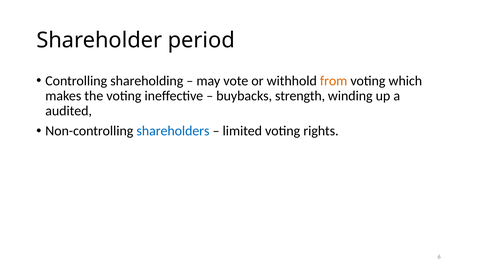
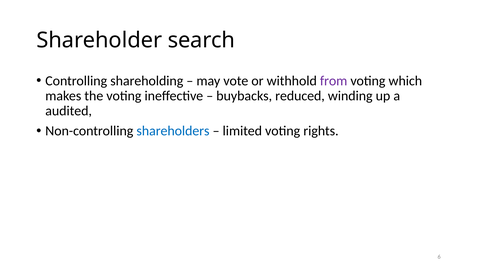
period: period -> search (201, 40)
from colour: orange -> purple (334, 81)
strength: strength -> reduced (300, 96)
